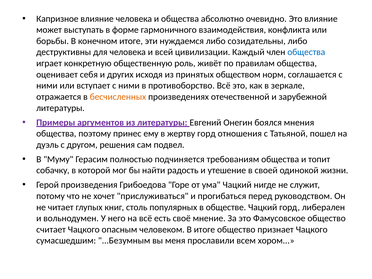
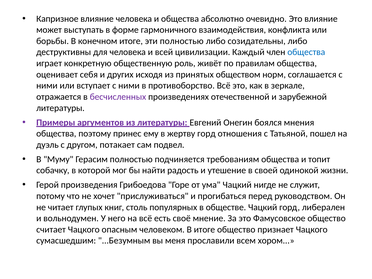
эти нуждаемся: нуждаемся -> полностью (182, 41)
бесчисленных colour: orange -> purple (118, 97)
решения: решения -> потакает (117, 145)
